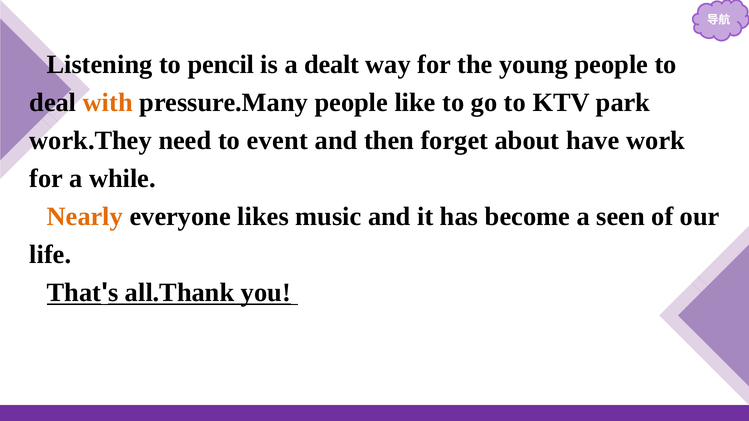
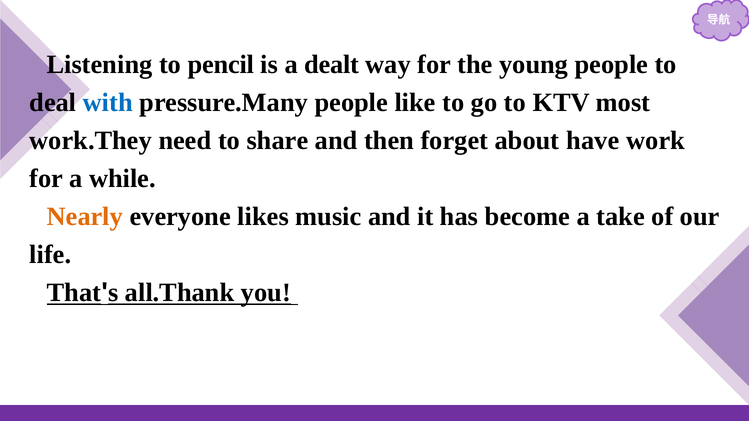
with colour: orange -> blue (108, 102)
park: park -> most (623, 102)
event: event -> share (277, 140)
seen: seen -> take (621, 217)
